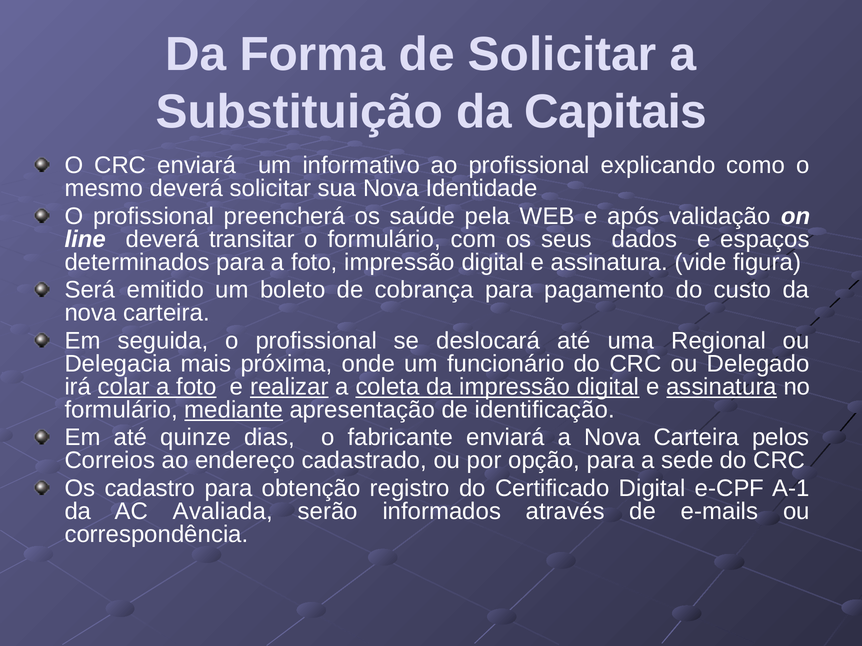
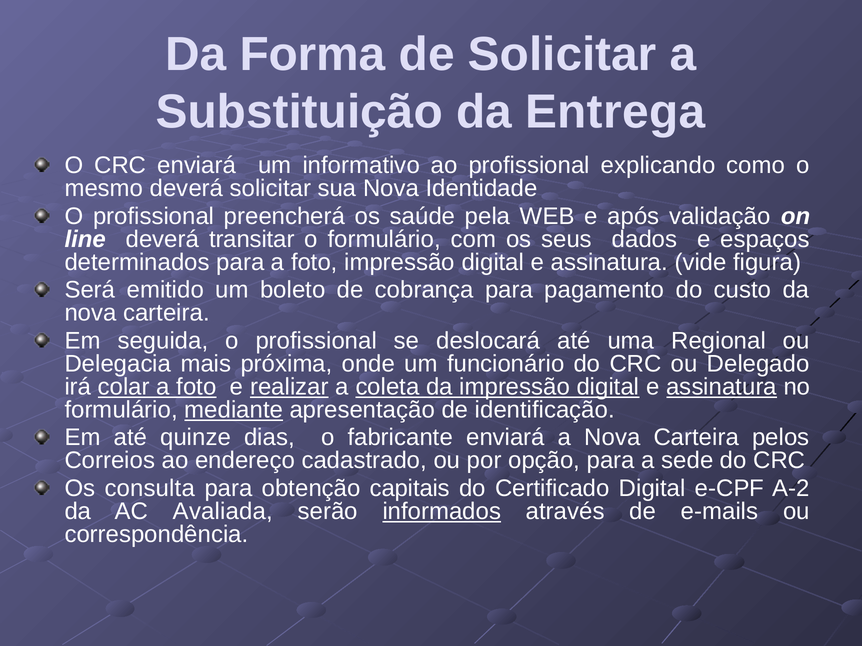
Capitais: Capitais -> Entrega (615, 112)
cadastro: cadastro -> consulta (150, 489)
registro: registro -> capitais (410, 489)
A-1: A-1 -> A-2 (791, 489)
informados underline: none -> present (442, 512)
